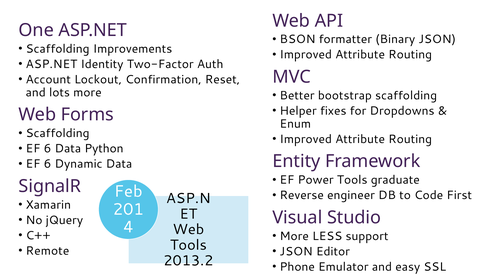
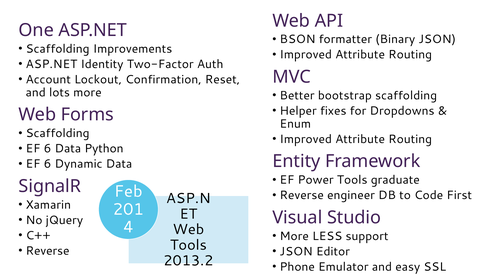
Remote: Remote -> Reverse (48, 251)
